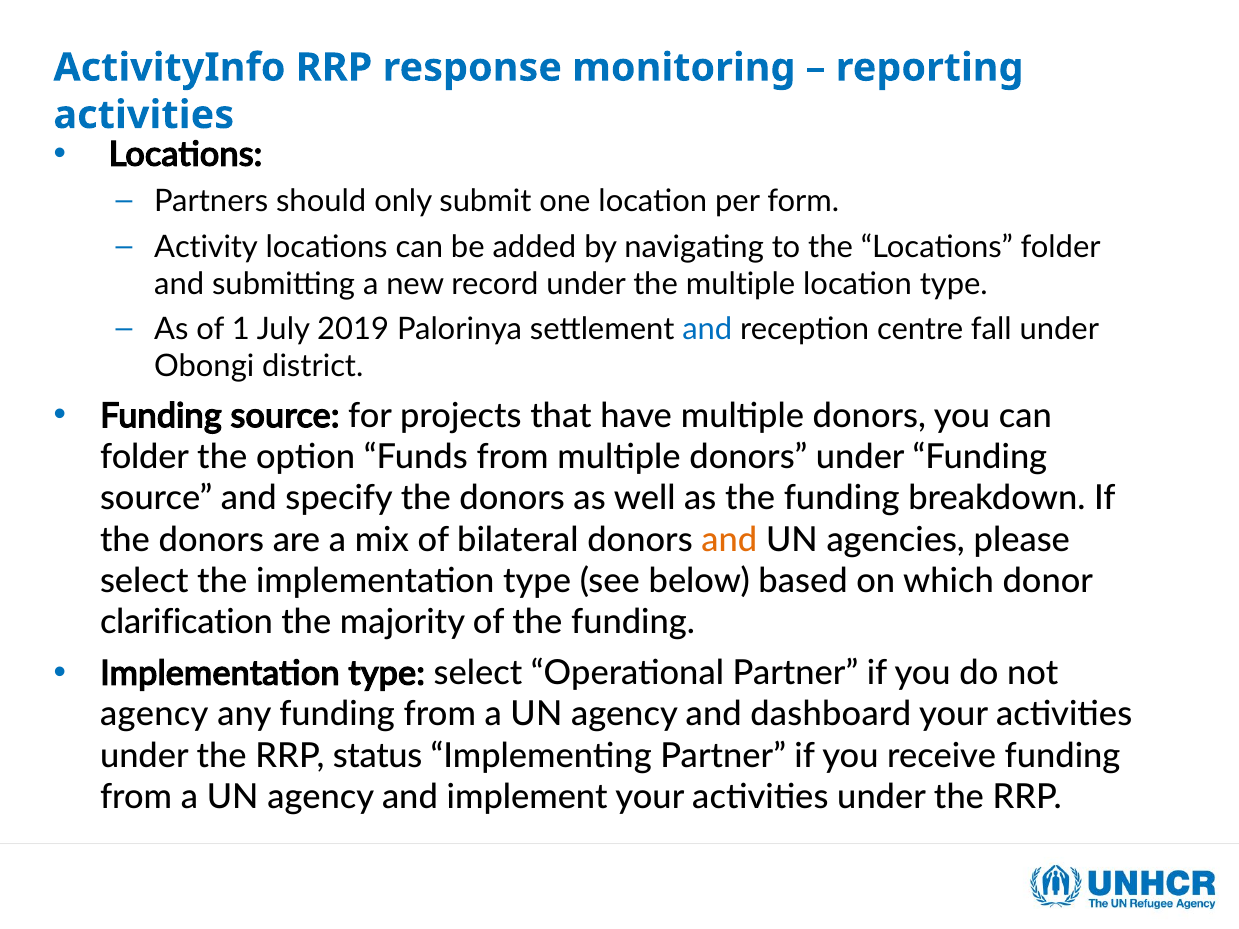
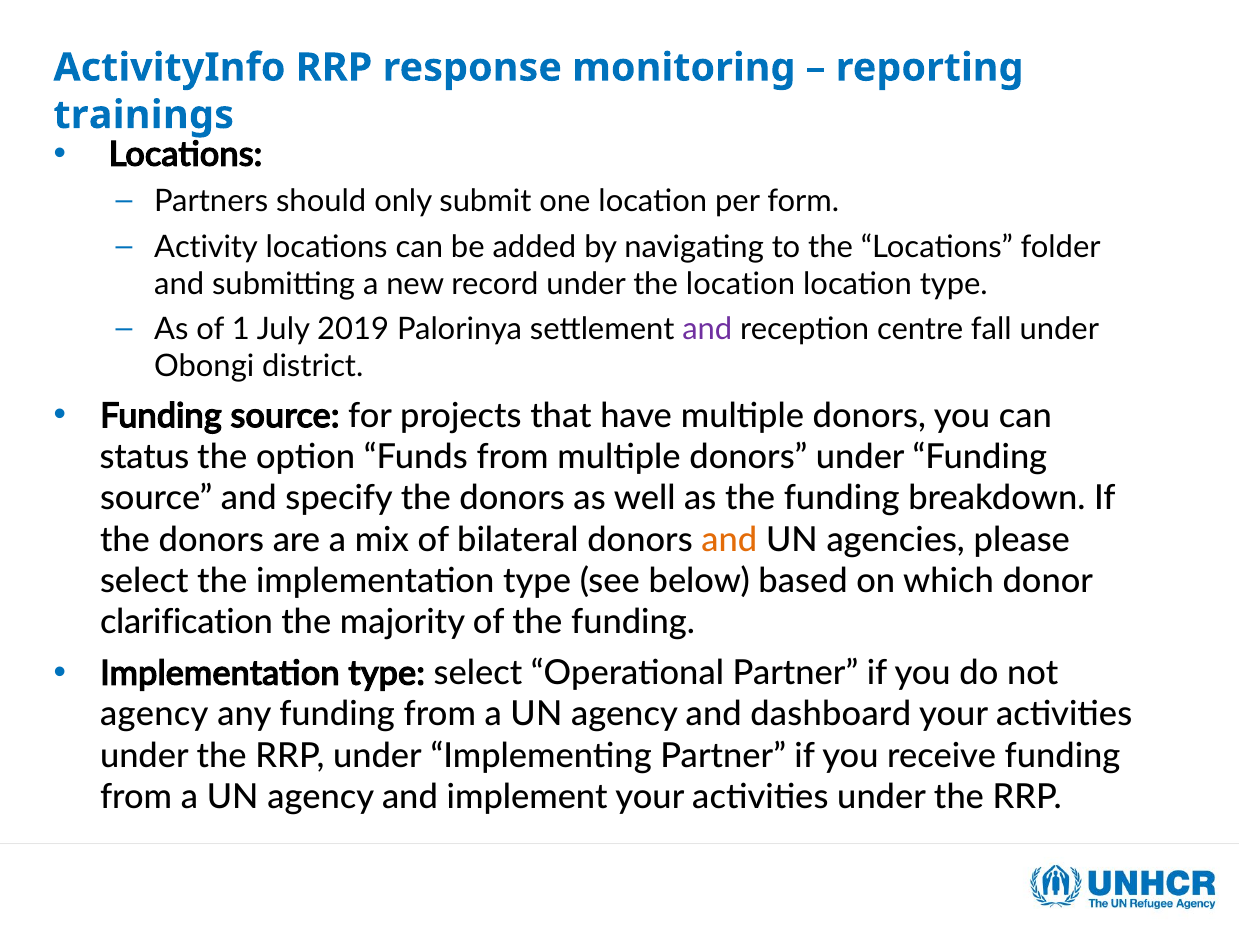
activities: activities -> trainings (144, 115)
the multiple: multiple -> location (740, 284)
and colour: blue -> purple (707, 330)
folder: folder -> status (145, 457)
RRP status: status -> under (377, 756)
